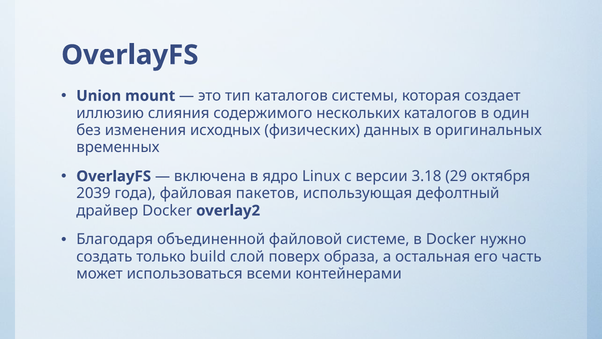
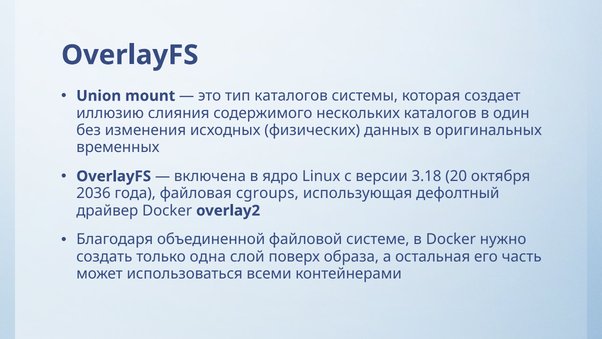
29: 29 -> 20 (456, 176)
2039: 2039 -> 2036 (93, 193)
пакетов: пакетов -> cgroups (267, 193)
build: build -> одна (208, 256)
